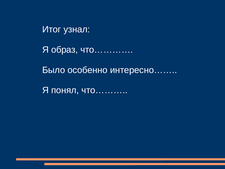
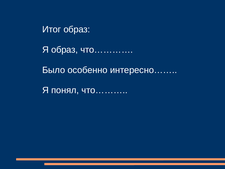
Итог узнал: узнал -> образ (77, 29)
